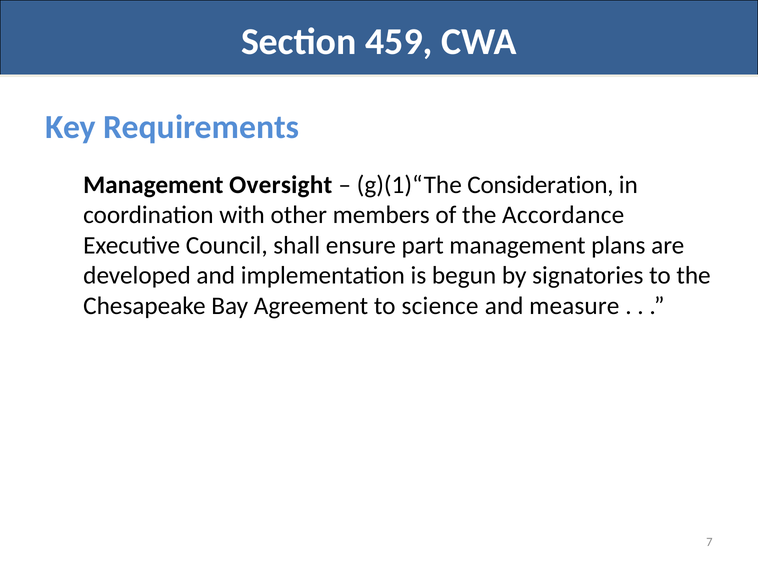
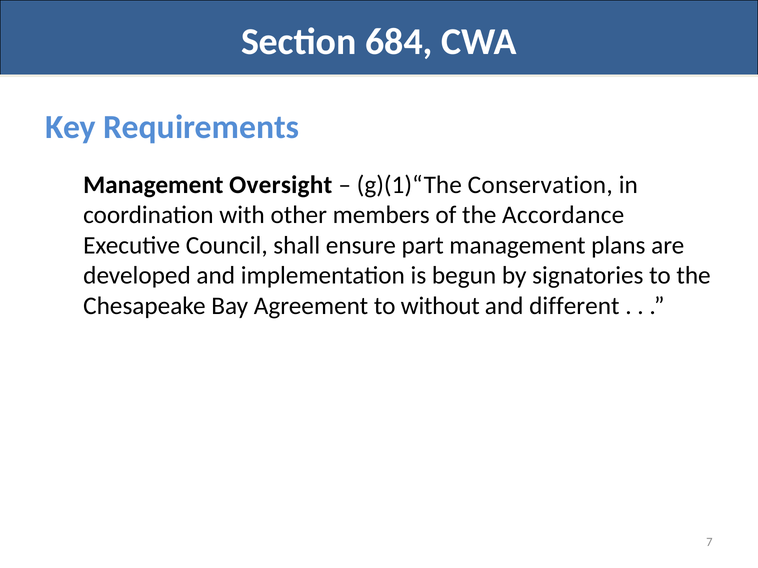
459: 459 -> 684 (399, 42)
Consideration: Consideration -> Conservation (540, 185)
science: science -> without (440, 306)
measure: measure -> different (574, 306)
